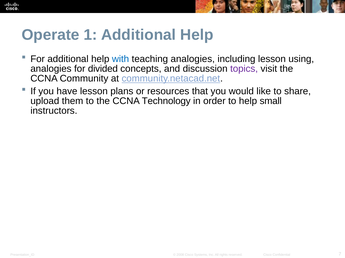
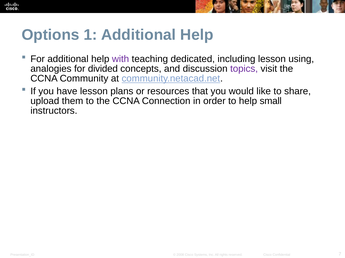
Operate: Operate -> Options (50, 35)
with colour: blue -> purple (121, 59)
teaching analogies: analogies -> dedicated (193, 59)
Technology: Technology -> Connection (166, 101)
